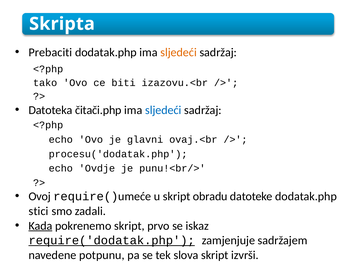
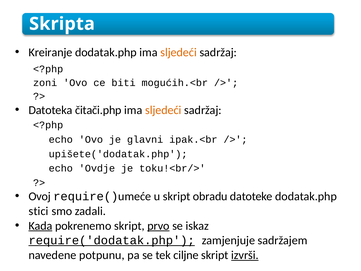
Prebaciti: Prebaciti -> Kreiranje (50, 52)
tako: tako -> zoni (45, 83)
izazovu.<br: izazovu.<br -> mogućih.<br (175, 83)
sljedeći colour: blue -> orange (163, 110)
ovaj.<br: ovaj.<br -> ipak.<br (193, 139)
procesu('dodatak.php: procesu('dodatak.php -> upišete('dodatak.php (118, 154)
punu!<br/>: punu!<br/> -> toku!<br/> (172, 168)
prvo underline: none -> present (158, 226)
slova: slova -> ciljne (186, 255)
izvrši underline: none -> present (245, 255)
